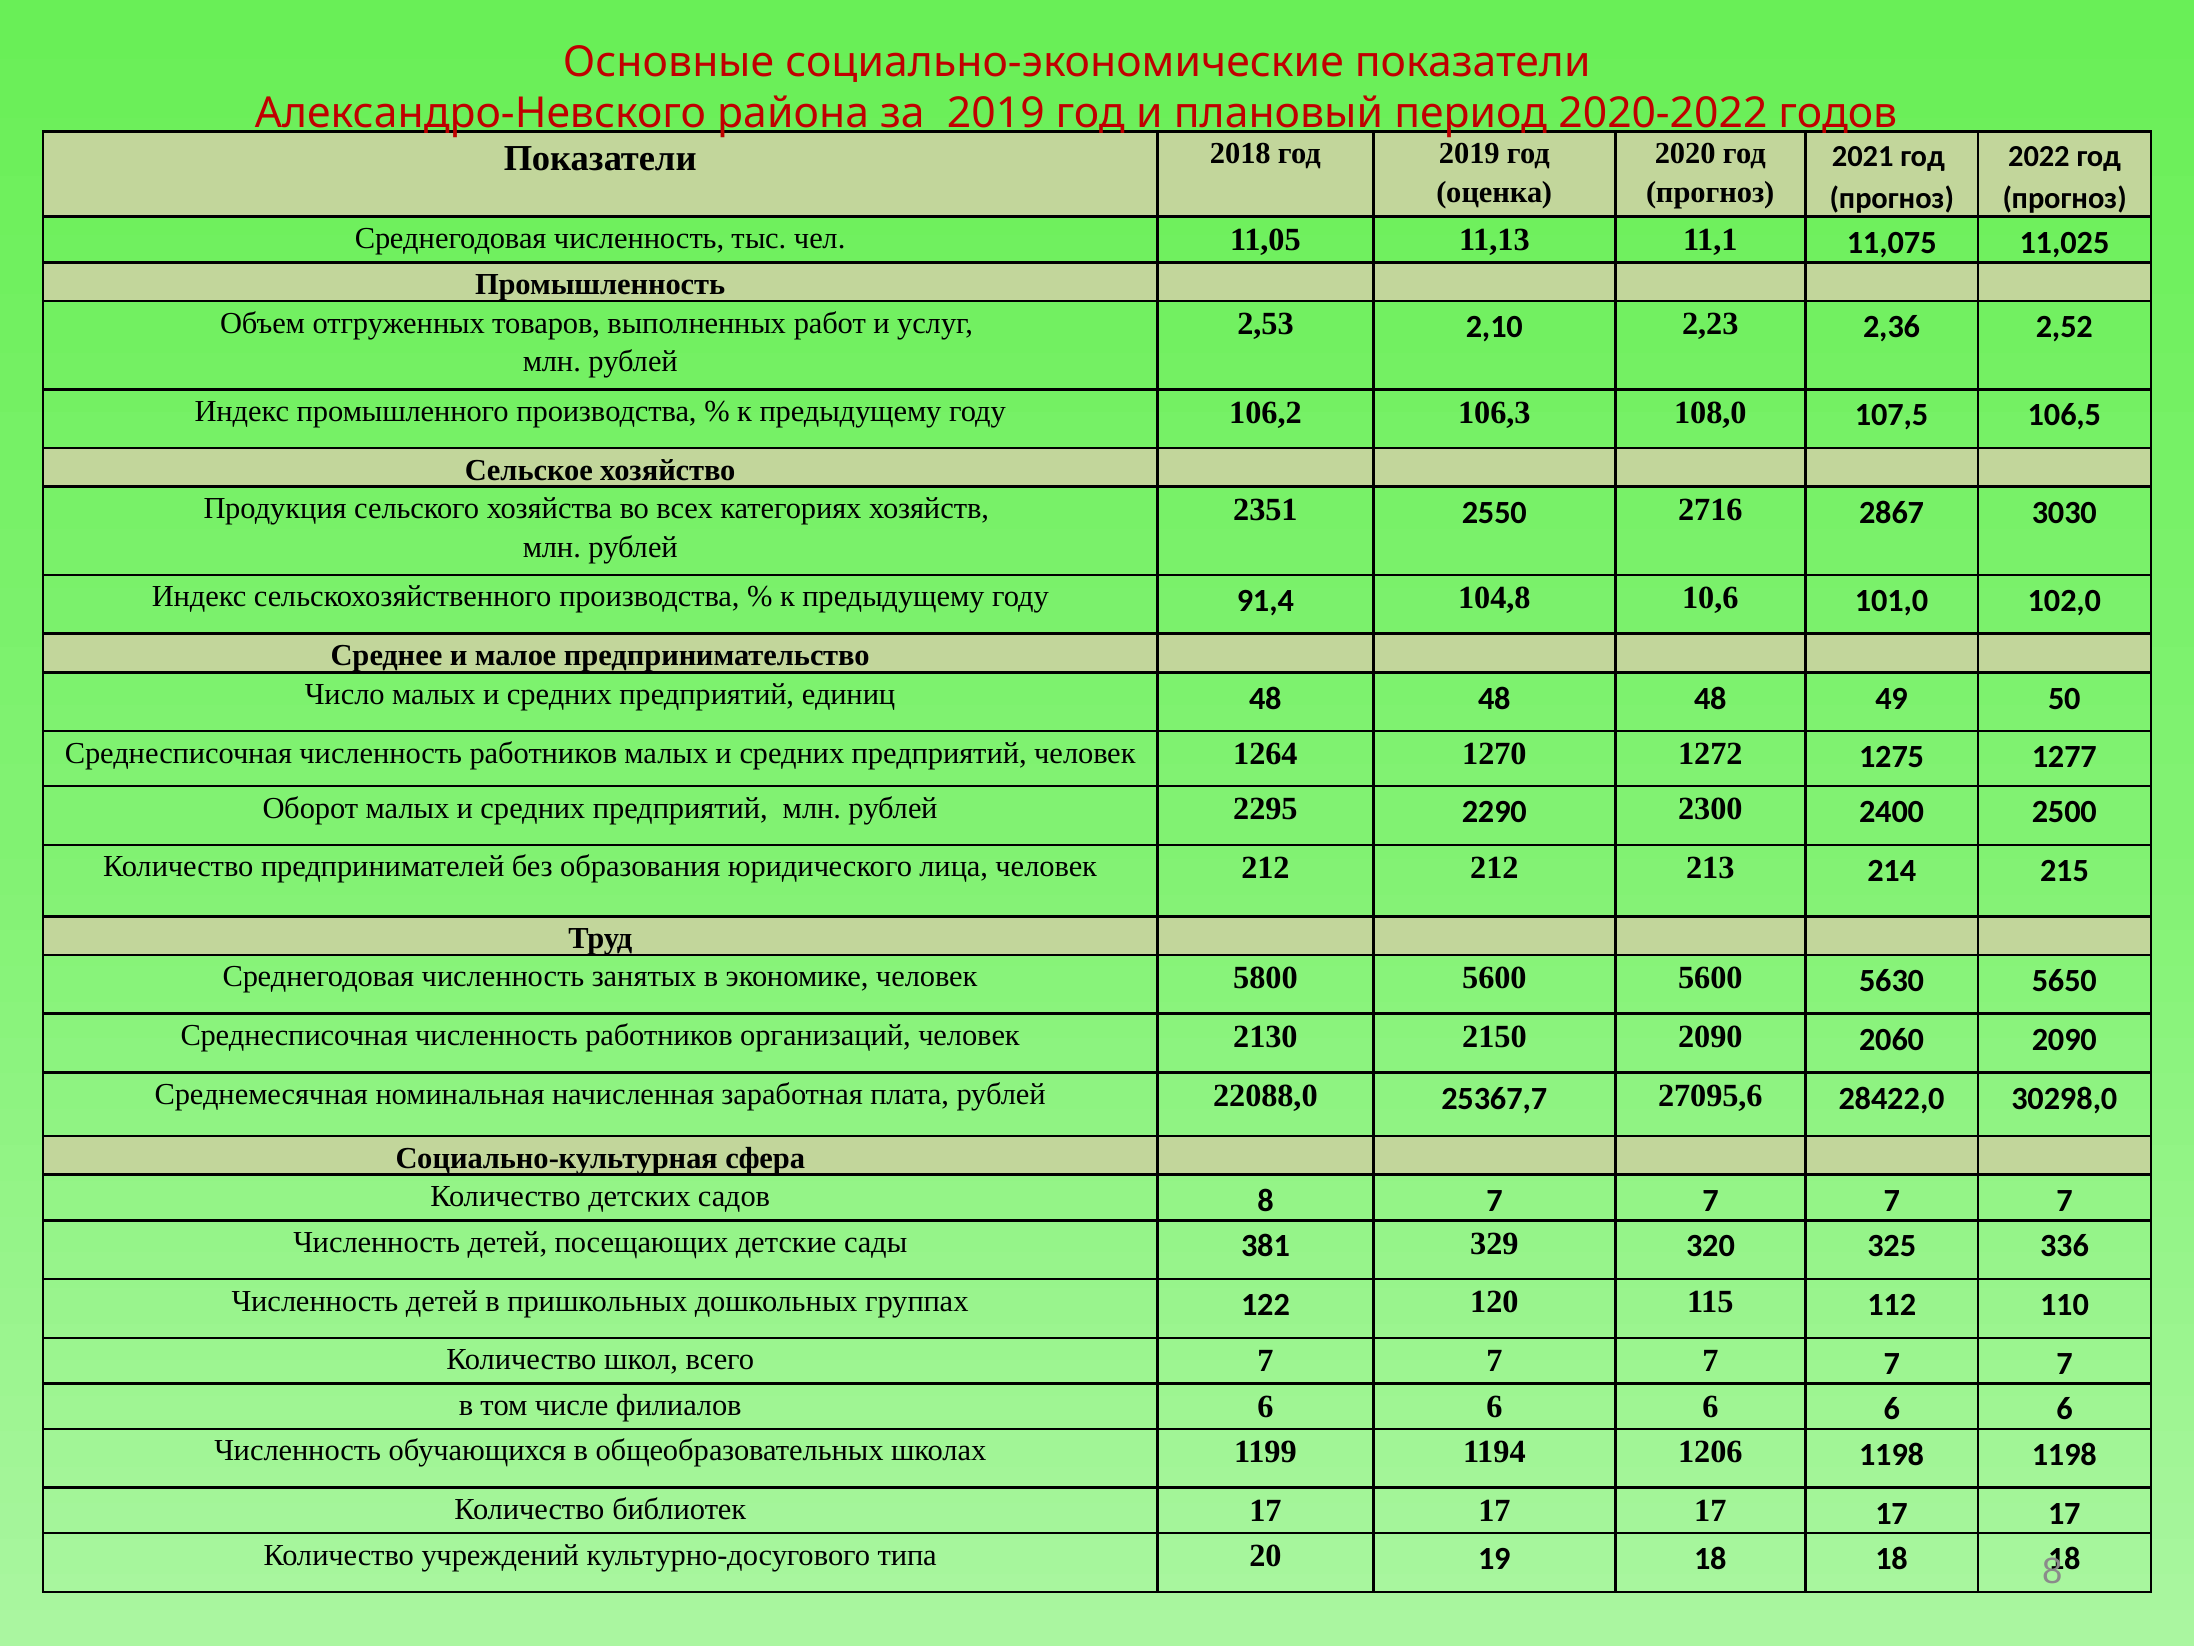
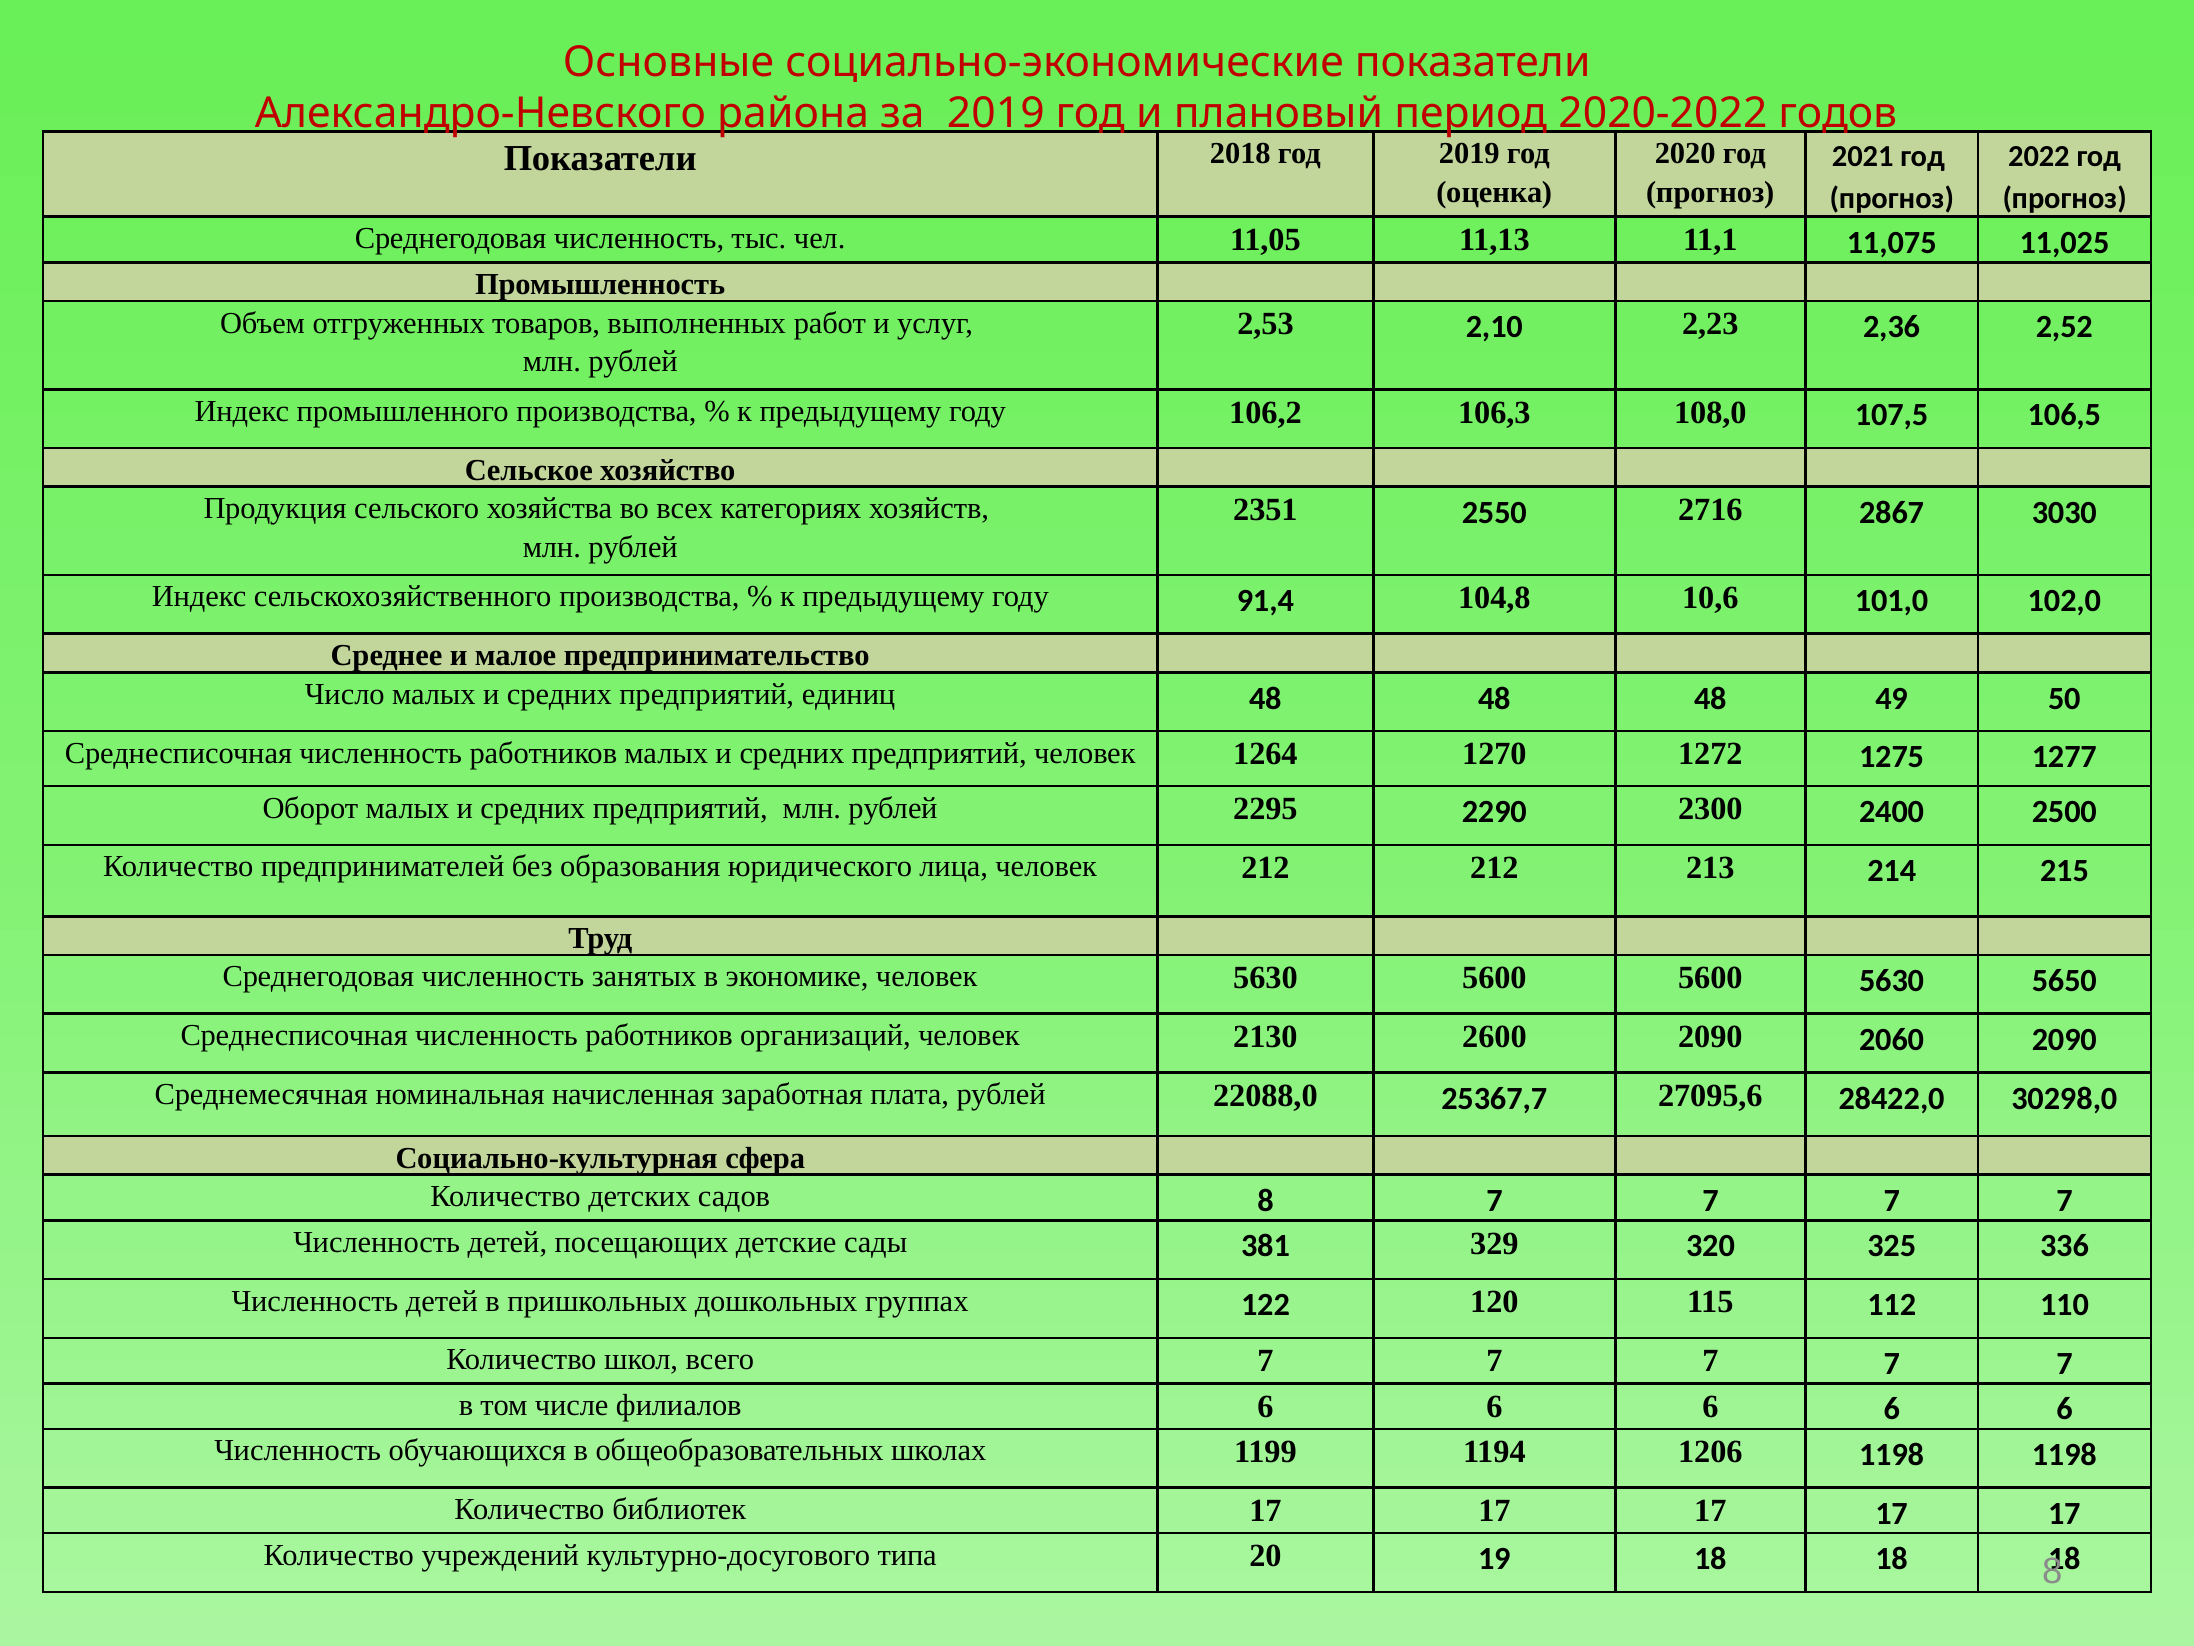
человек 5800: 5800 -> 5630 (1265, 978)
2150: 2150 -> 2600 (1494, 1036)
